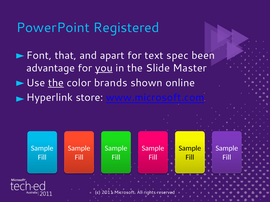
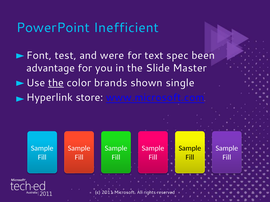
Registered: Registered -> Inefficient (126, 28)
that: that -> test (66, 56)
apart: apart -> were (112, 56)
you underline: present -> none (104, 68)
online: online -> single (180, 83)
